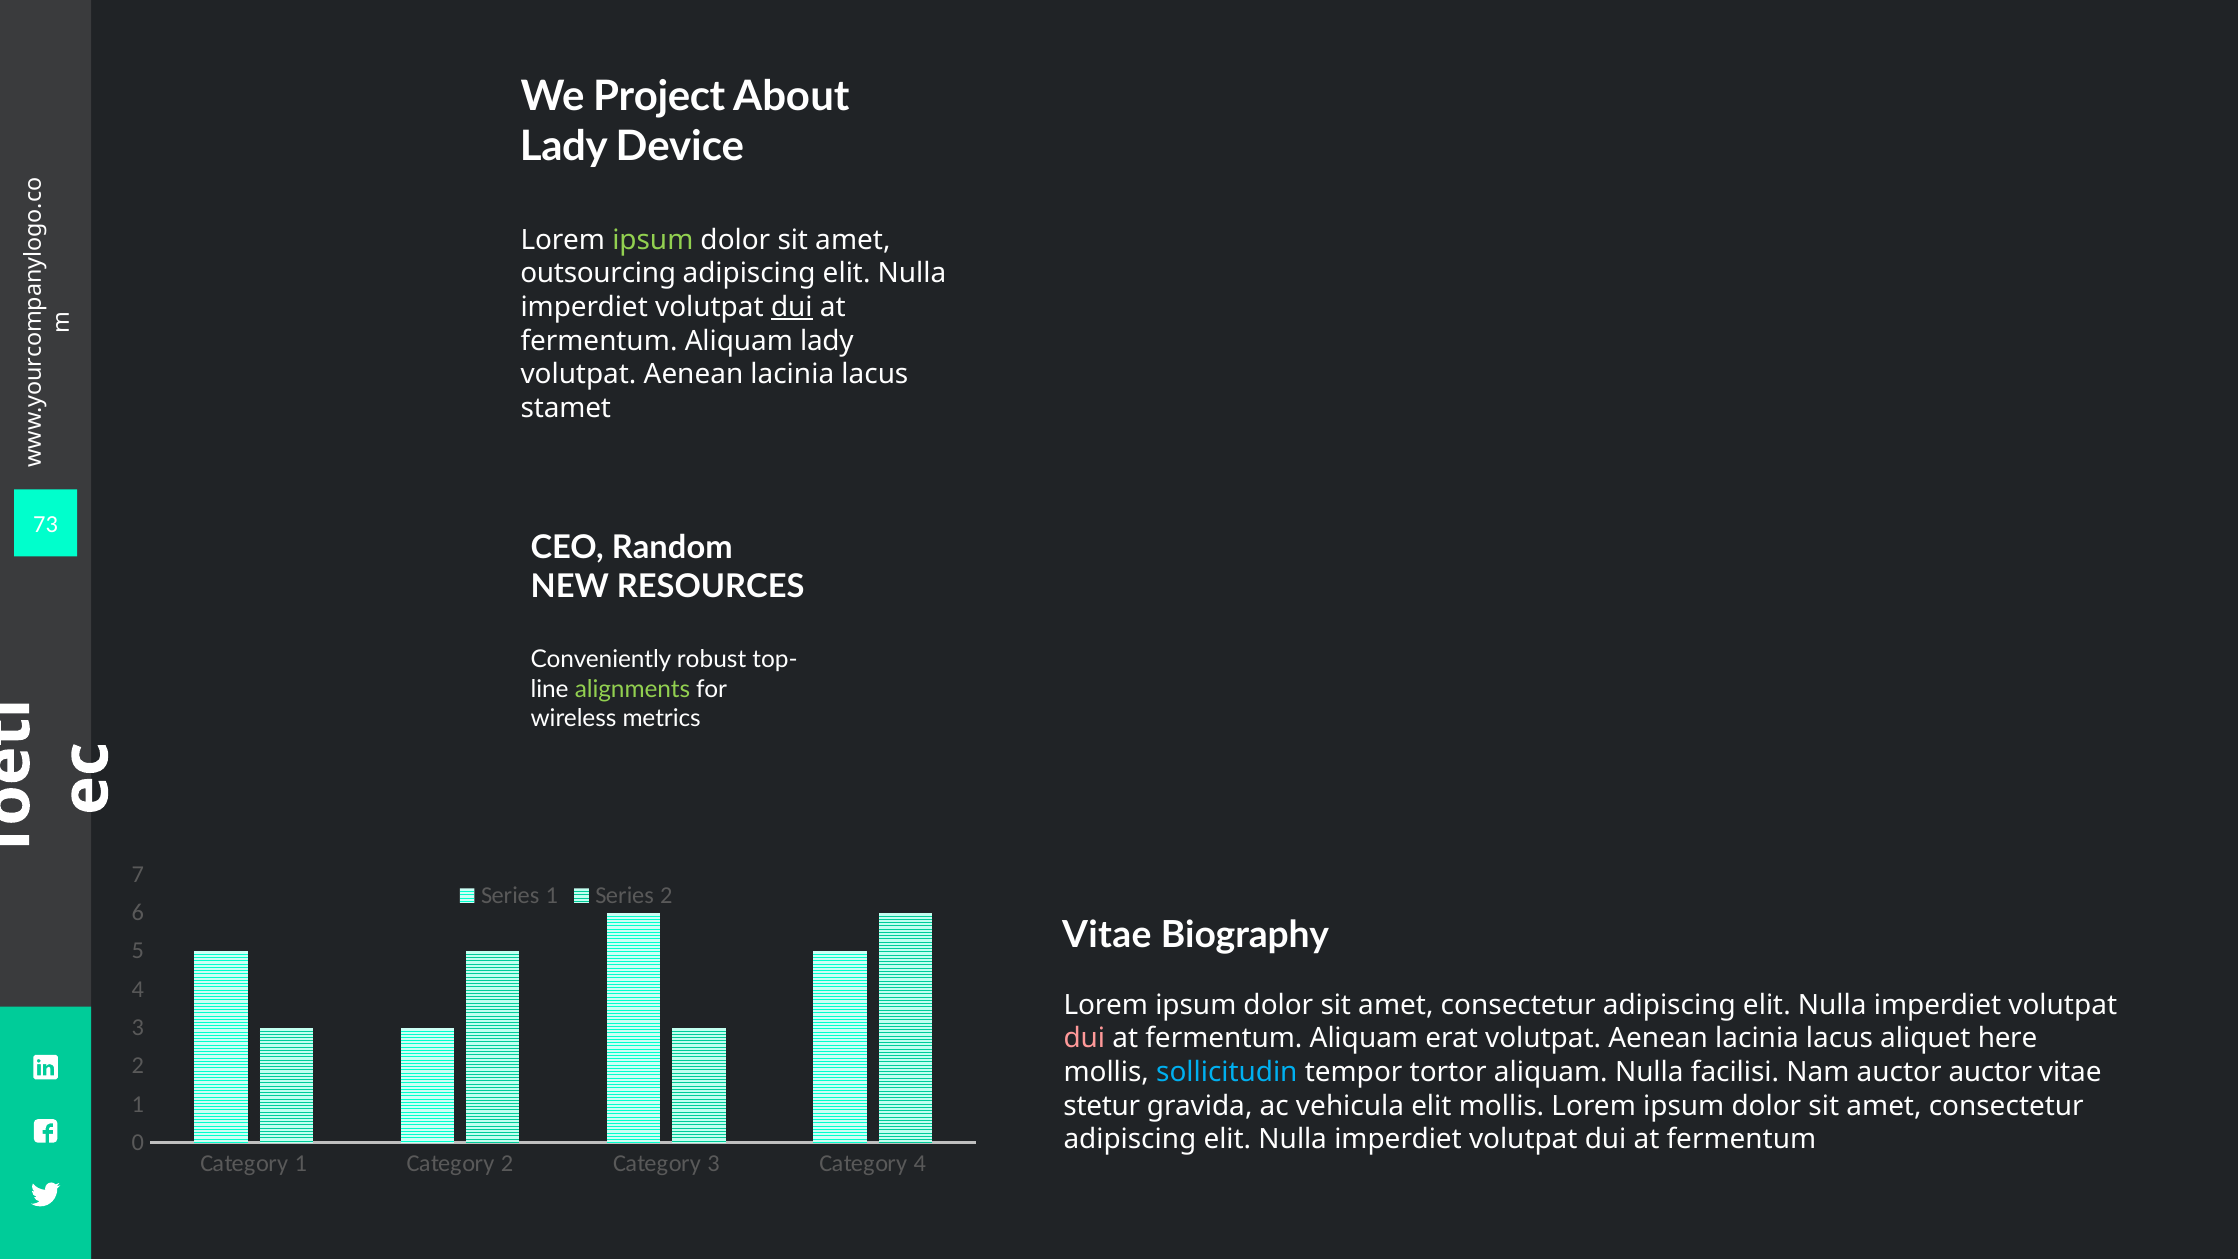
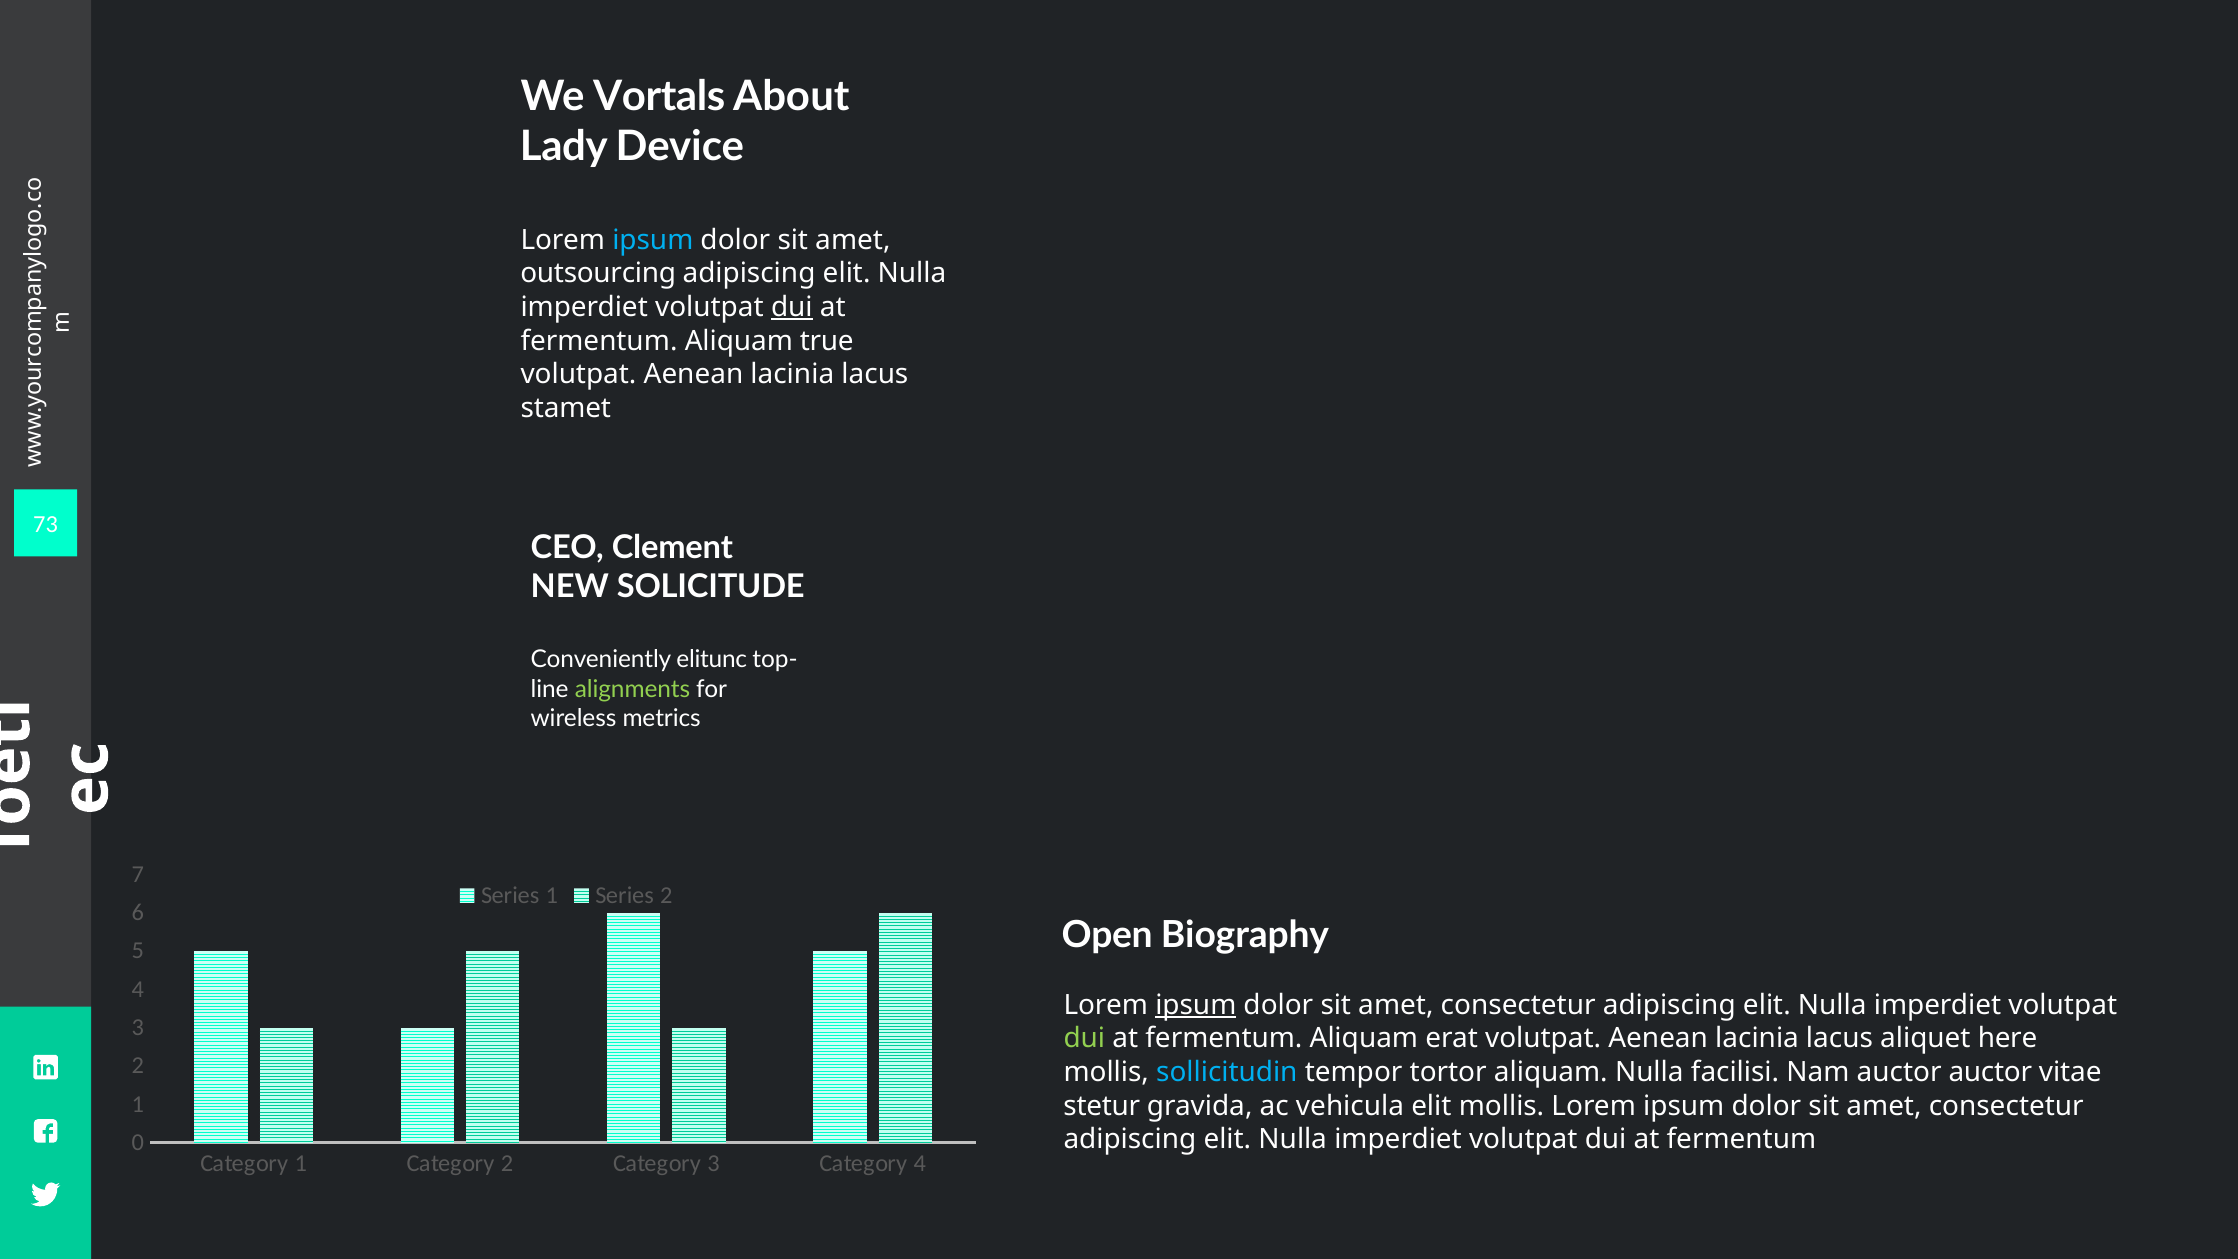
Project: Project -> Vortals (659, 97)
ipsum colour: light green -> light blue (653, 240)
Aliquam lady: lady -> true (827, 341)
Random: Random -> Clement (672, 547)
RESOURCES: RESOURCES -> SOLICITUDE (711, 587)
robust: robust -> elitunc (712, 660)
Vitae: Vitae -> Open (1107, 935)
ipsum underline: none -> present (1196, 1005)
dui colour: pink -> light green (1084, 1039)
